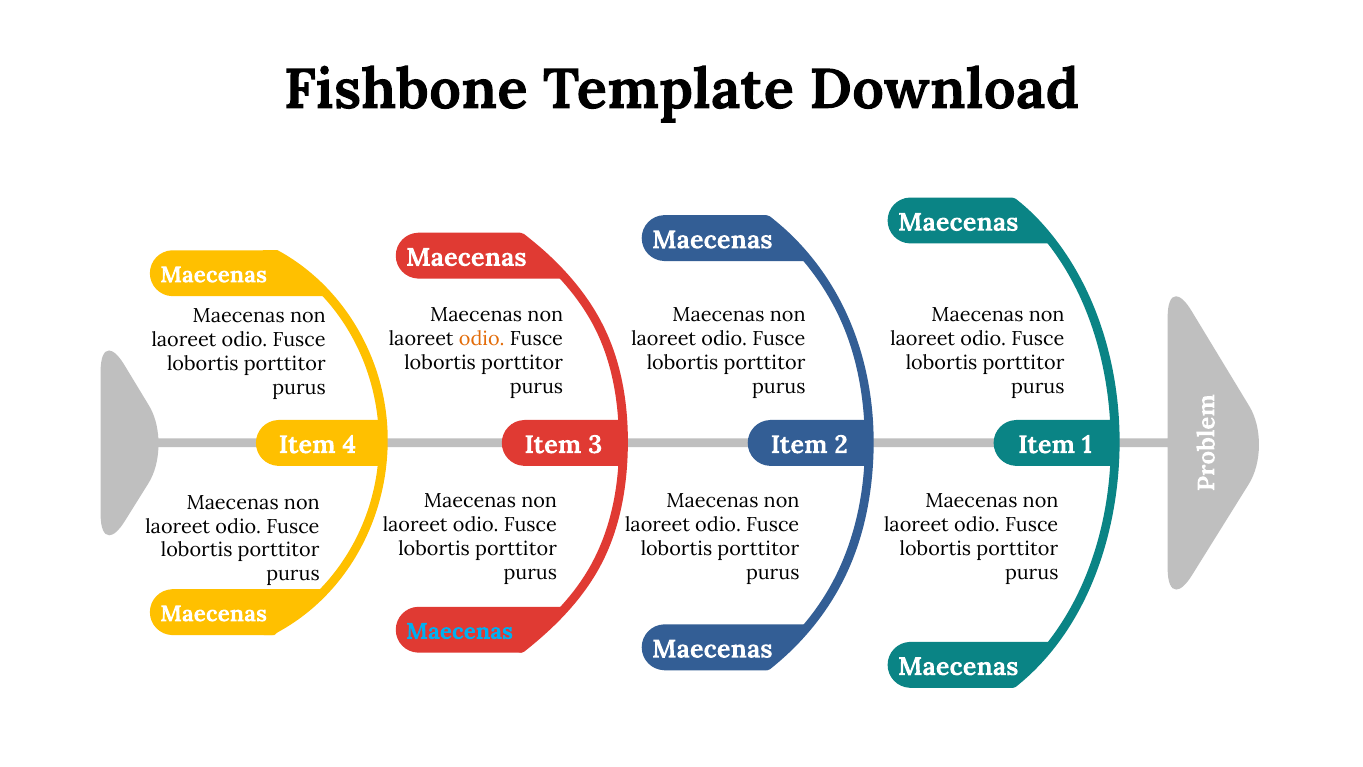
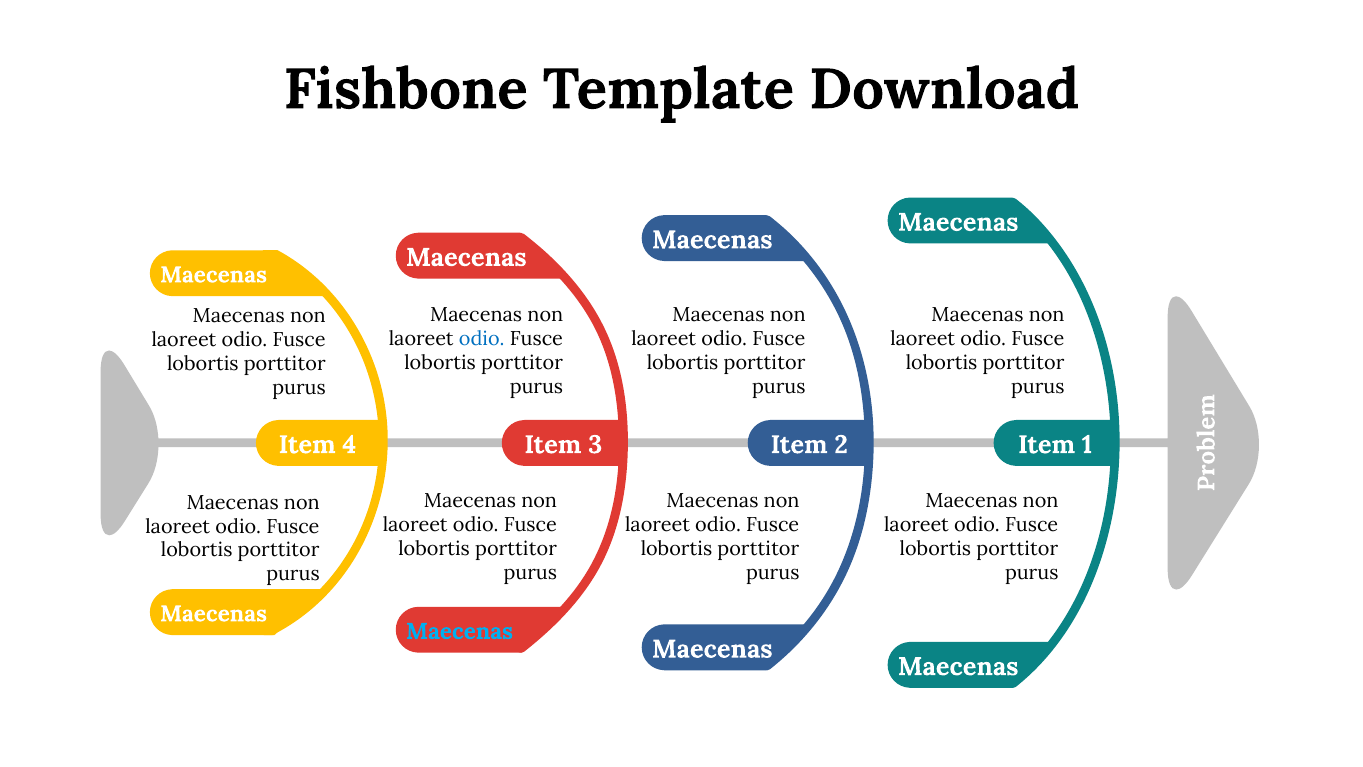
odio colour: orange -> blue (482, 339)
